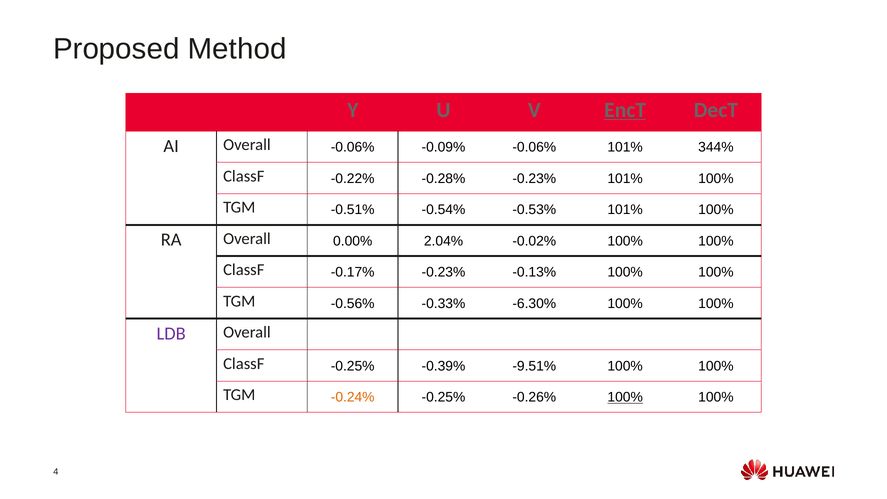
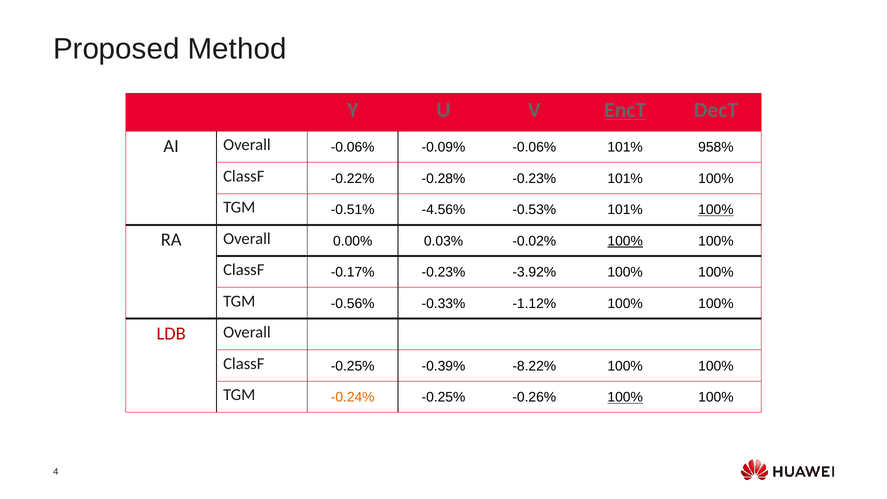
344%: 344% -> 958% (716, 147)
-0.54%: -0.54% -> -4.56% (443, 210)
100% underline: none -> present (716, 210)
2.04%: 2.04% -> 0.03% (444, 241)
100% underline: none -> present (625, 241)
-0.13%: -0.13% -> -3.92% (534, 272)
-6.30%: -6.30% -> -1.12% (534, 303)
LDB colour: purple -> red (171, 333)
-9.51%: -9.51% -> -8.22% (534, 366)
